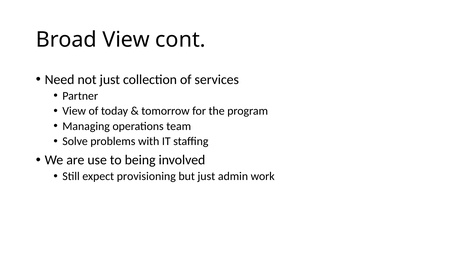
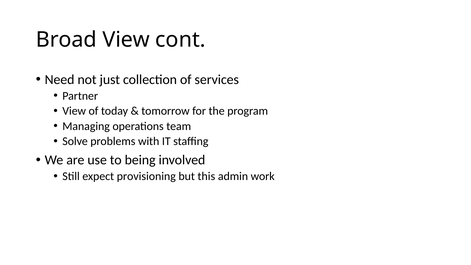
but just: just -> this (206, 176)
